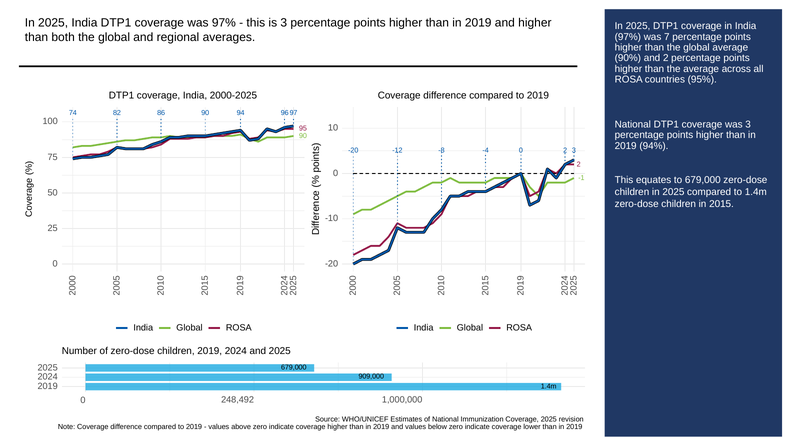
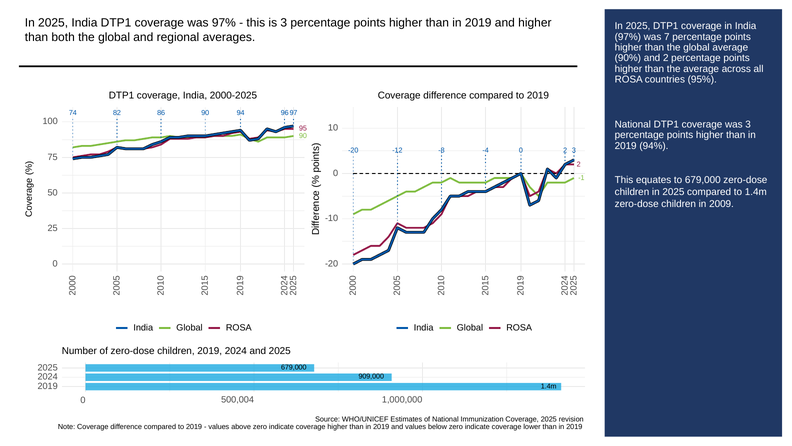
2015: 2015 -> 2009 (722, 204)
248,492: 248,492 -> 500,004 (238, 399)
